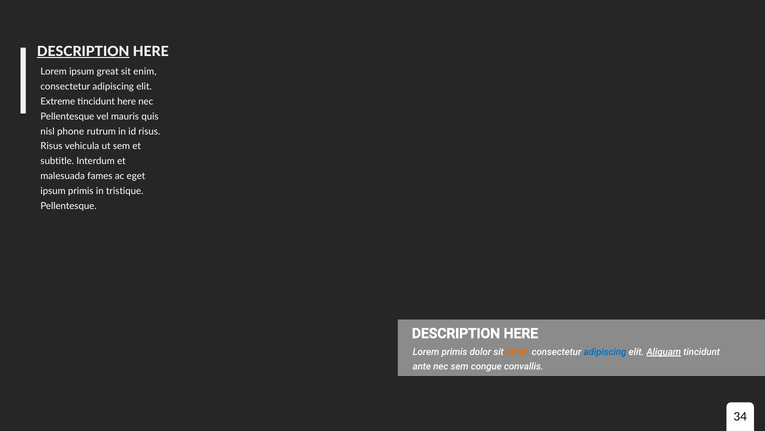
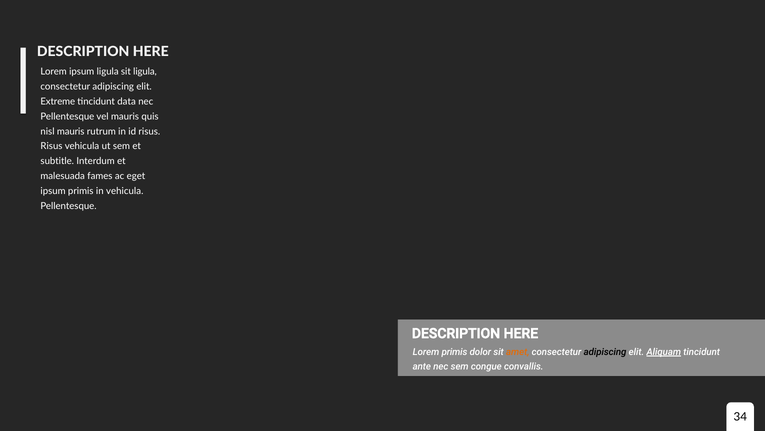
DESCRIPTION underline: present -> none (83, 52)
ipsum great: great -> ligula (108, 72)
sit enim: enim -> ligula (145, 72)
tincidunt here: here -> data (127, 102)
nisl phone: phone -> mauris (71, 131)
in tristique: tristique -> vehicula (125, 191)
adipiscing colour: blue -> black (605, 352)
